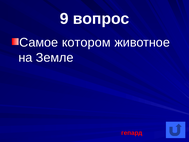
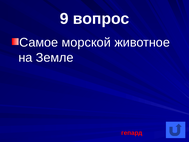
котором: котором -> морской (86, 42)
